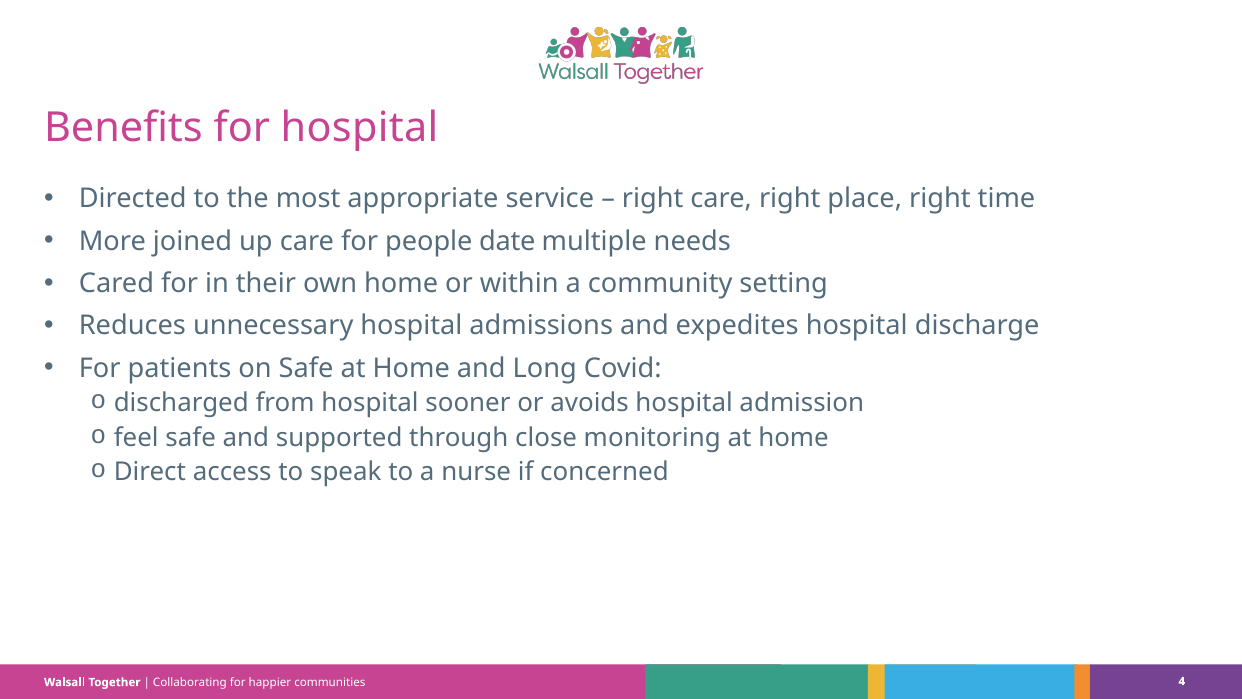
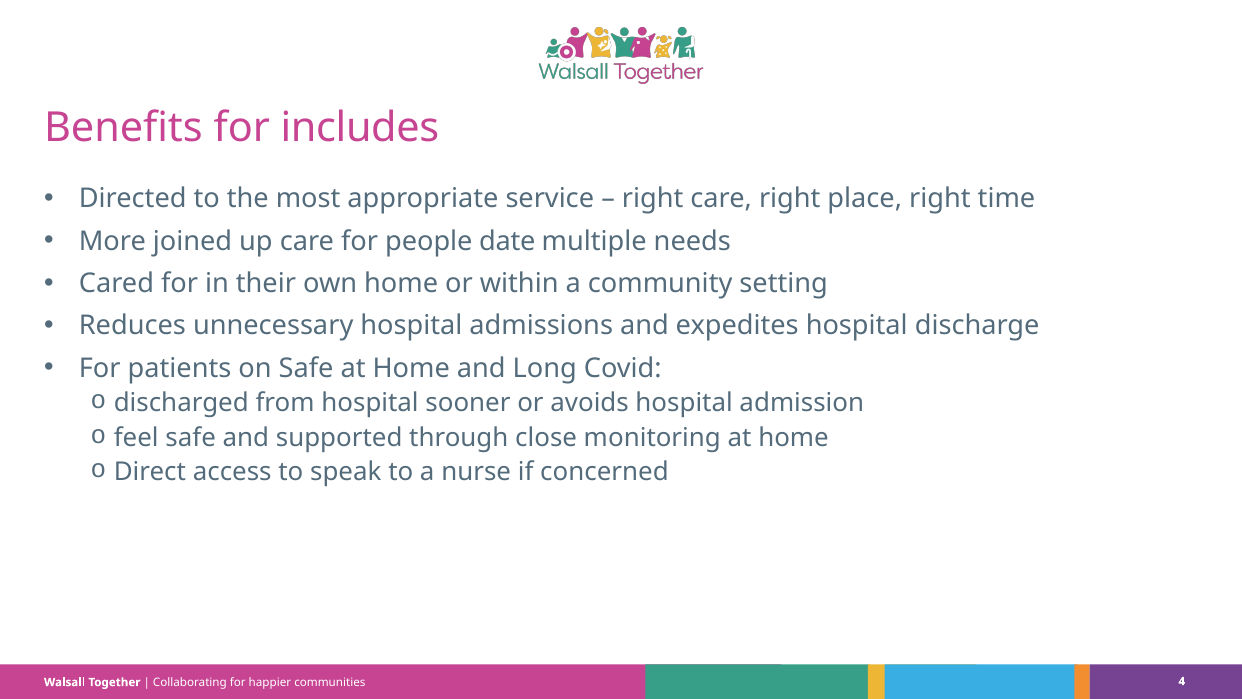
for hospital: hospital -> includes (360, 128)
